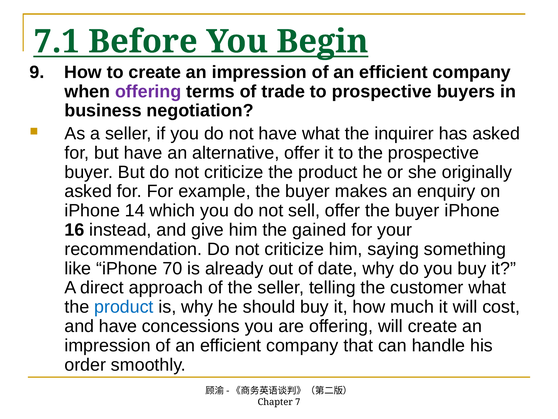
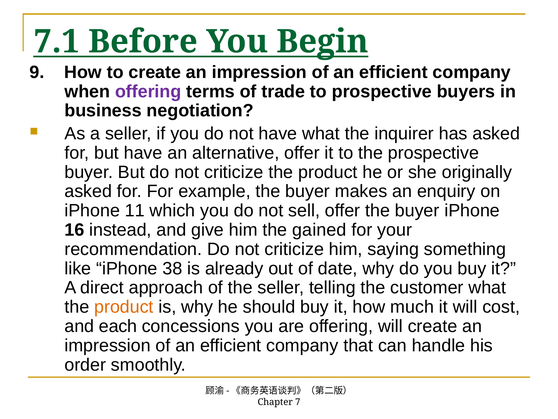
14: 14 -> 11 (135, 210)
70: 70 -> 38 (172, 268)
product colour: blue -> orange (124, 307)
and have: have -> each (118, 326)
